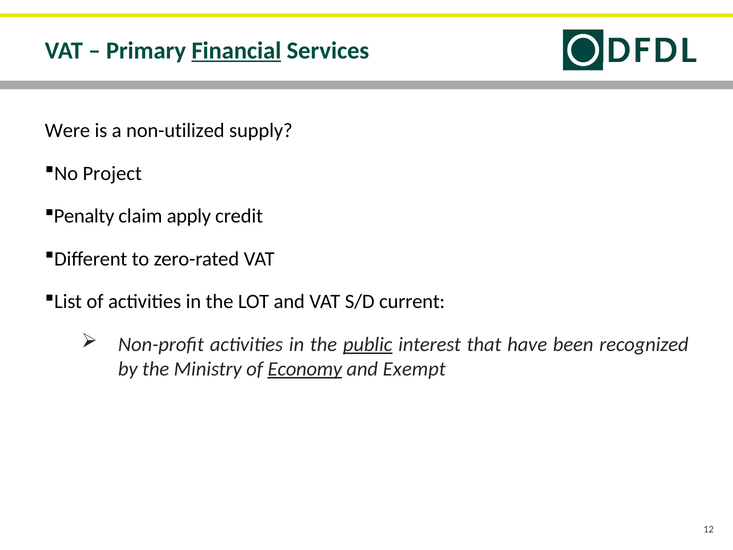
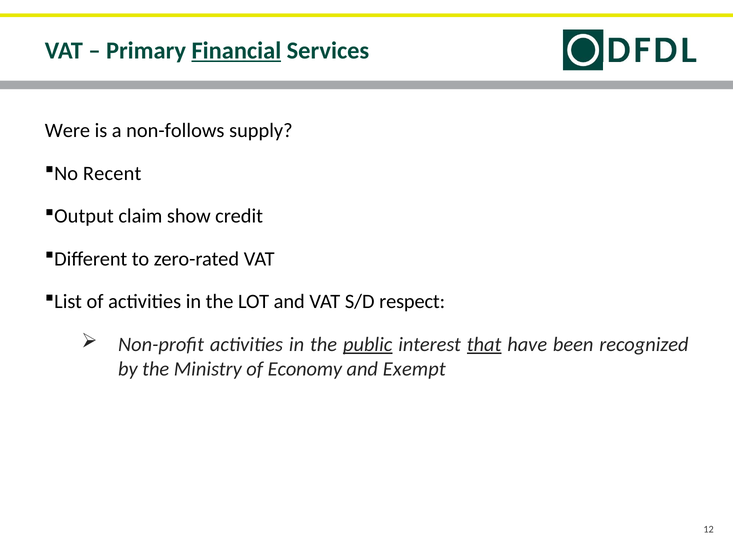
non-utilized: non-utilized -> non-follows (175, 131)
Project: Project -> Recent (112, 173)
Penalty: Penalty -> Output (84, 216)
apply: apply -> show (189, 216)
current: current -> respect (412, 302)
that underline: none -> present (484, 344)
Economy underline: present -> none (305, 369)
